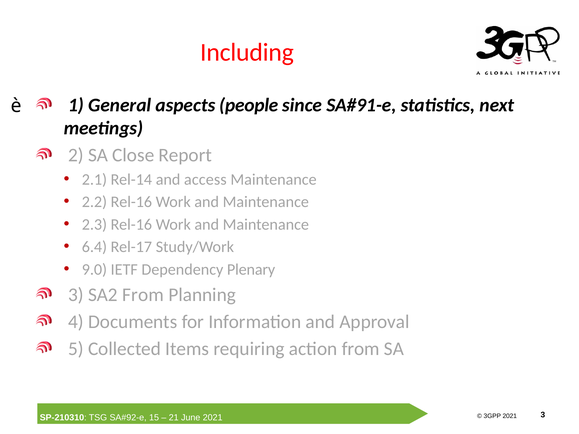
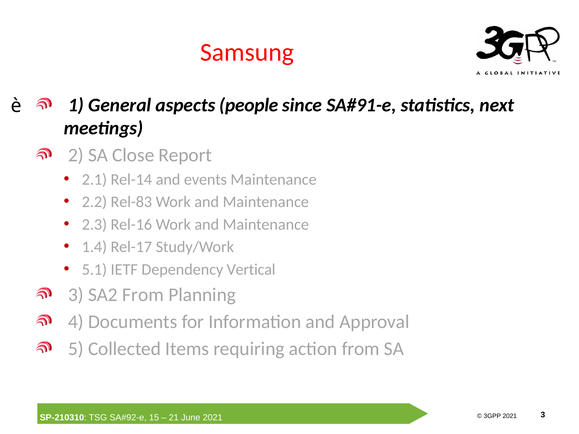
Including: Including -> Samsung (247, 52)
access: access -> events (205, 179)
2.2 Rel-16: Rel-16 -> Rel-83 (131, 202)
6.4: 6.4 -> 1.4 (94, 247)
9.0: 9.0 -> 5.1 (94, 270)
Plenary: Plenary -> Vertical (251, 270)
